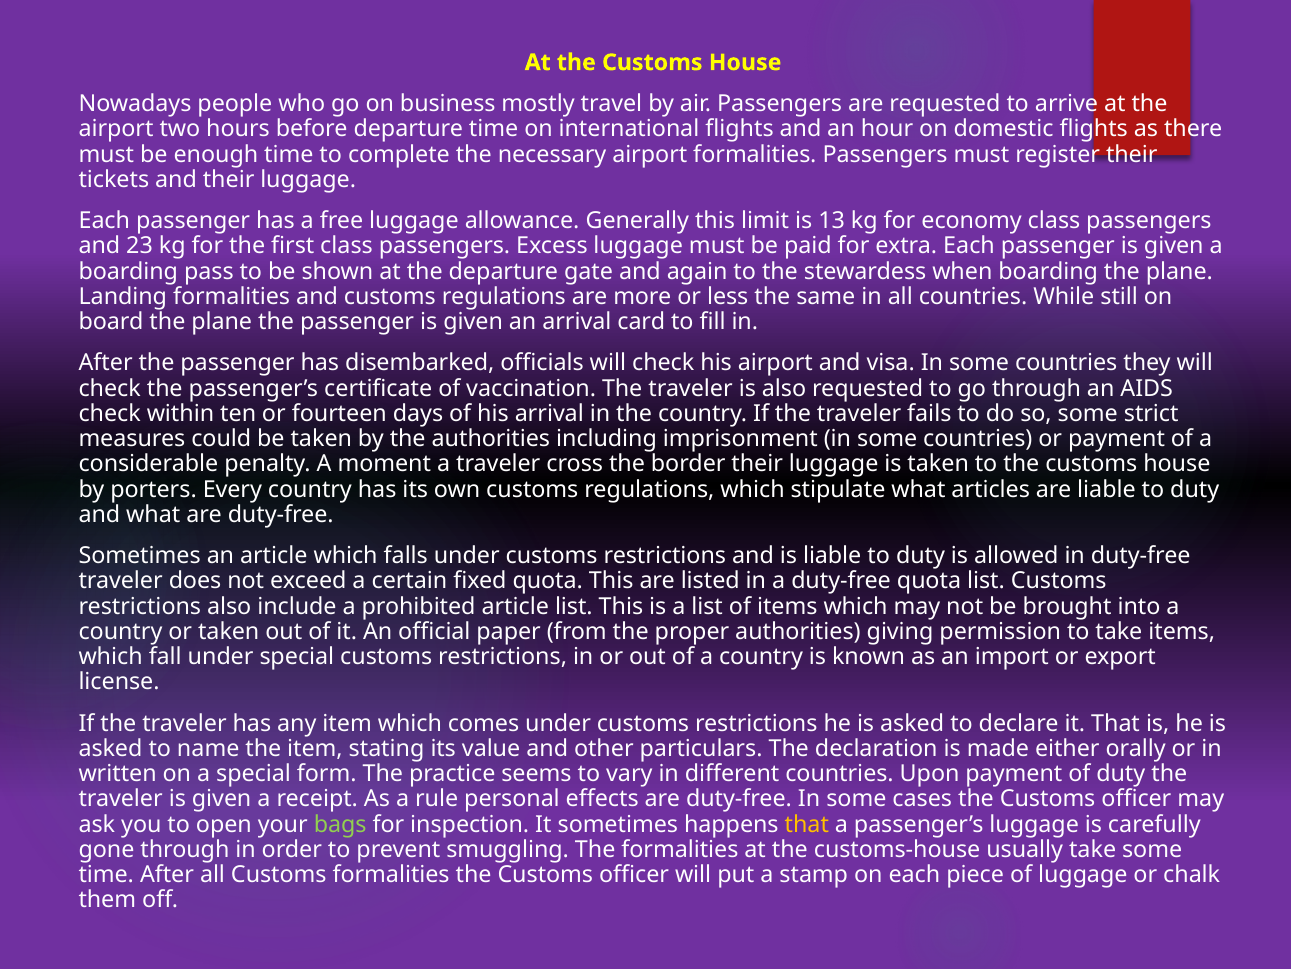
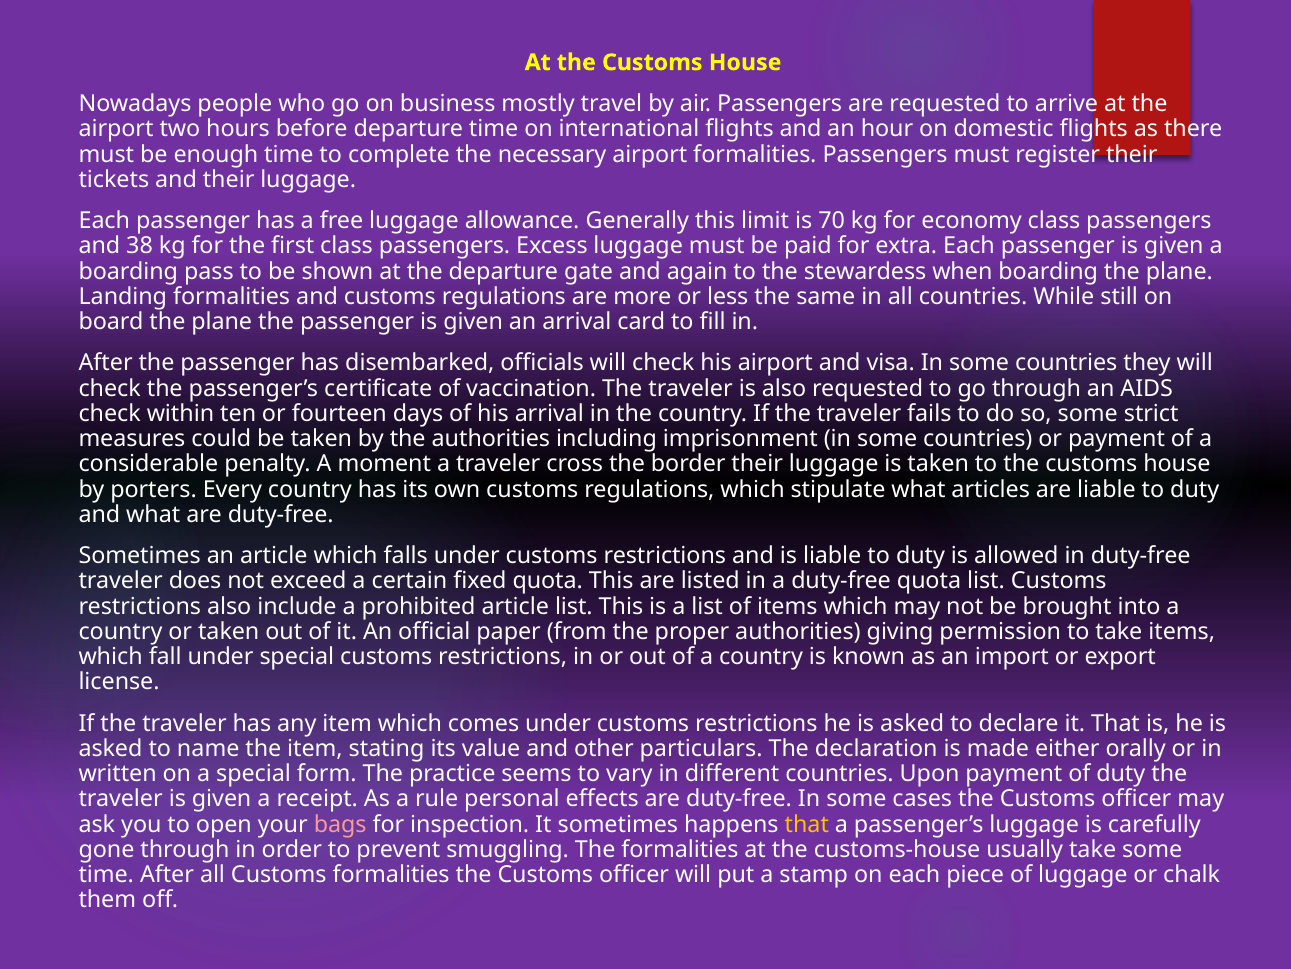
13: 13 -> 70 (832, 221)
23: 23 -> 38 (140, 246)
bags colour: light green -> pink (340, 824)
